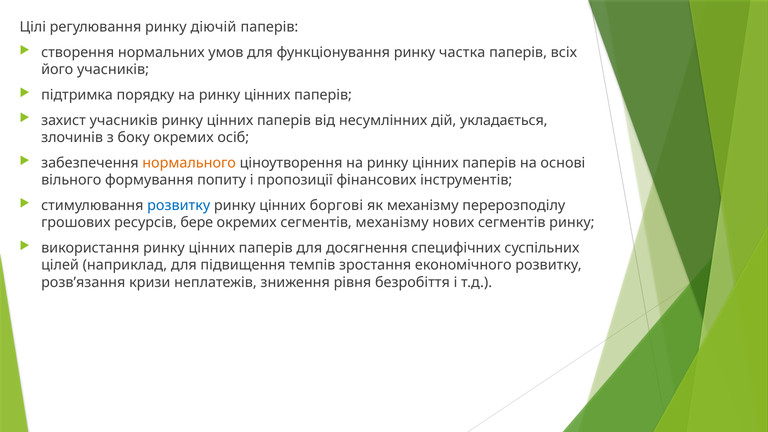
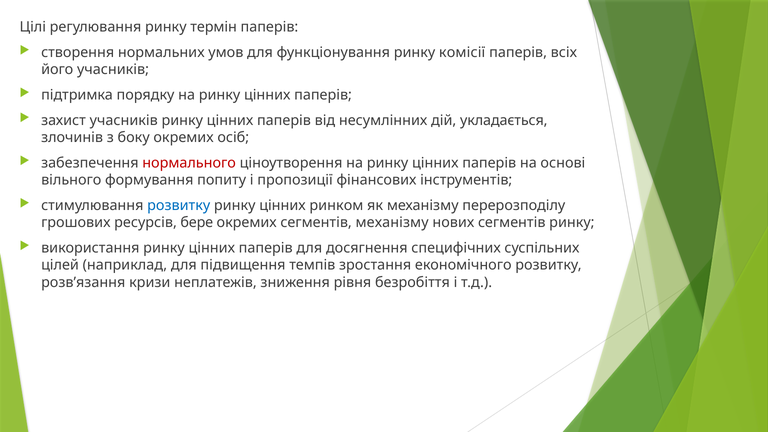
діючій: діючій -> термін (214, 27)
частка: частка -> комісії (462, 52)
нормального colour: orange -> red (189, 163)
боргові: боргові -> ринком (336, 205)
